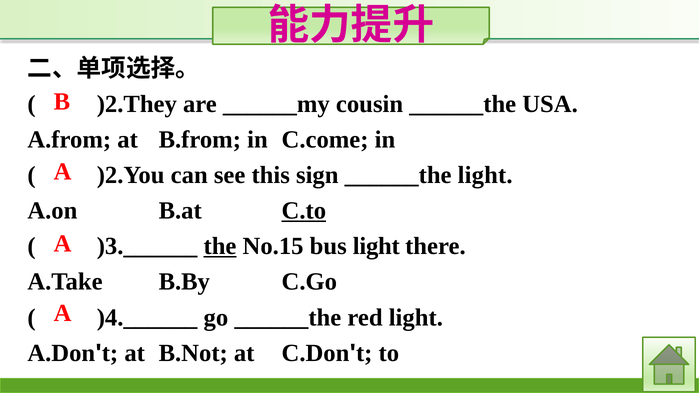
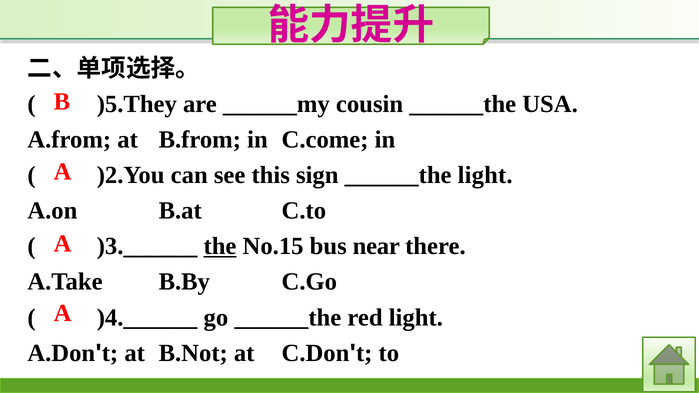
)2.They: )2.They -> )5.They (137, 104)
C.to underline: present -> none (304, 211)
bus light: light -> near (376, 246)
